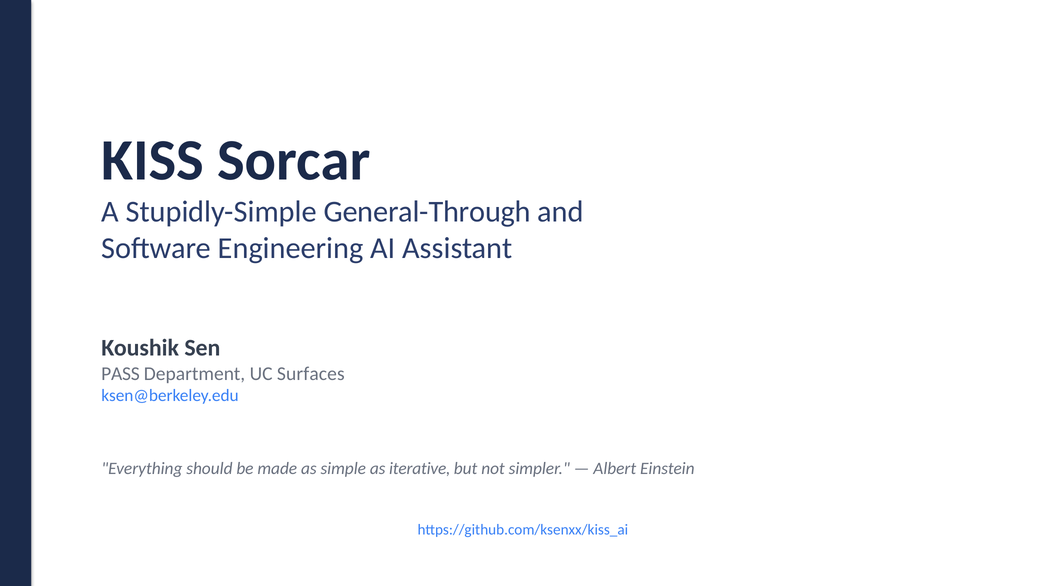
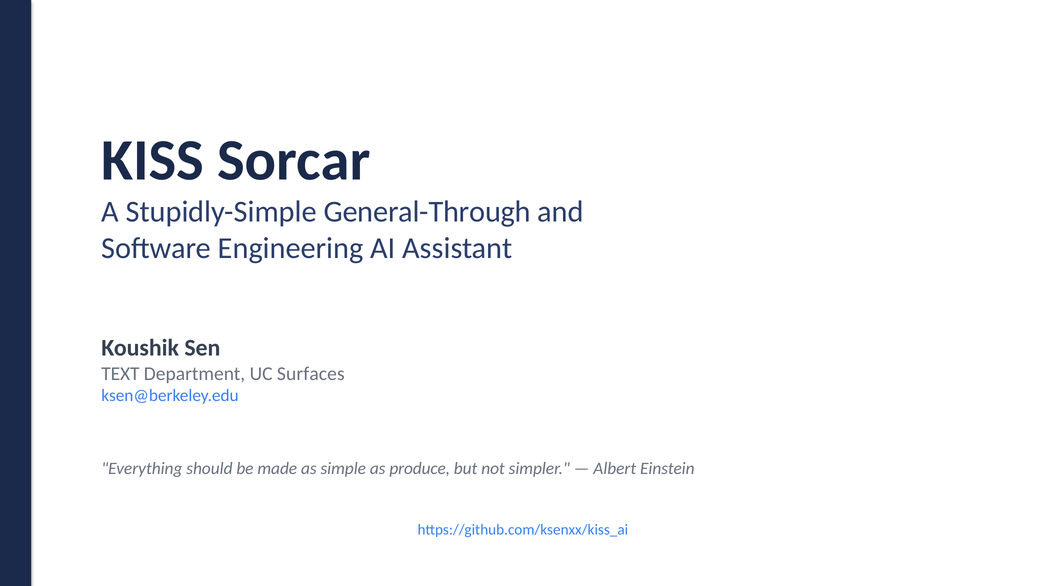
PASS: PASS -> TEXT (120, 373)
iterative: iterative -> produce (420, 468)
